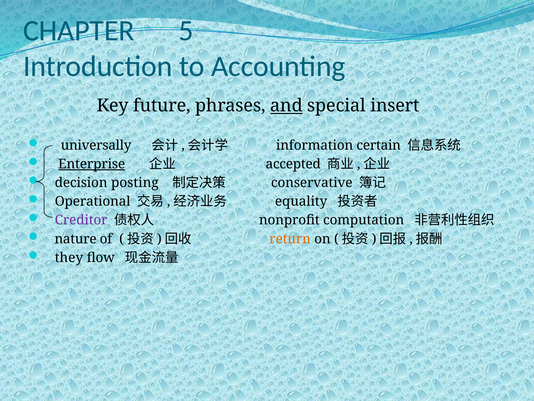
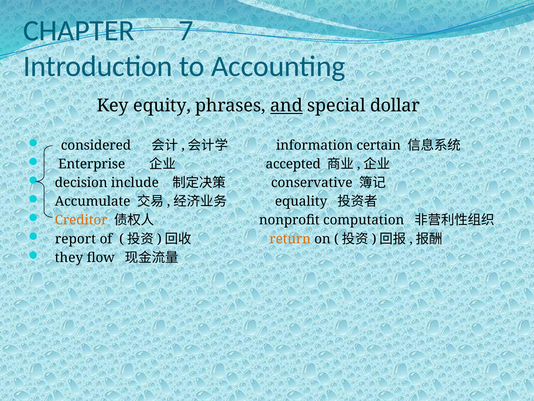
5: 5 -> 7 (186, 31)
future: future -> equity (162, 106)
insert: insert -> dollar (395, 106)
universally: universally -> considered (96, 145)
Enterprise underline: present -> none (92, 164)
posting: posting -> include (135, 183)
Operational: Operational -> Accumulate (93, 201)
Creditor colour: purple -> orange (81, 220)
nature: nature -> report (75, 239)
